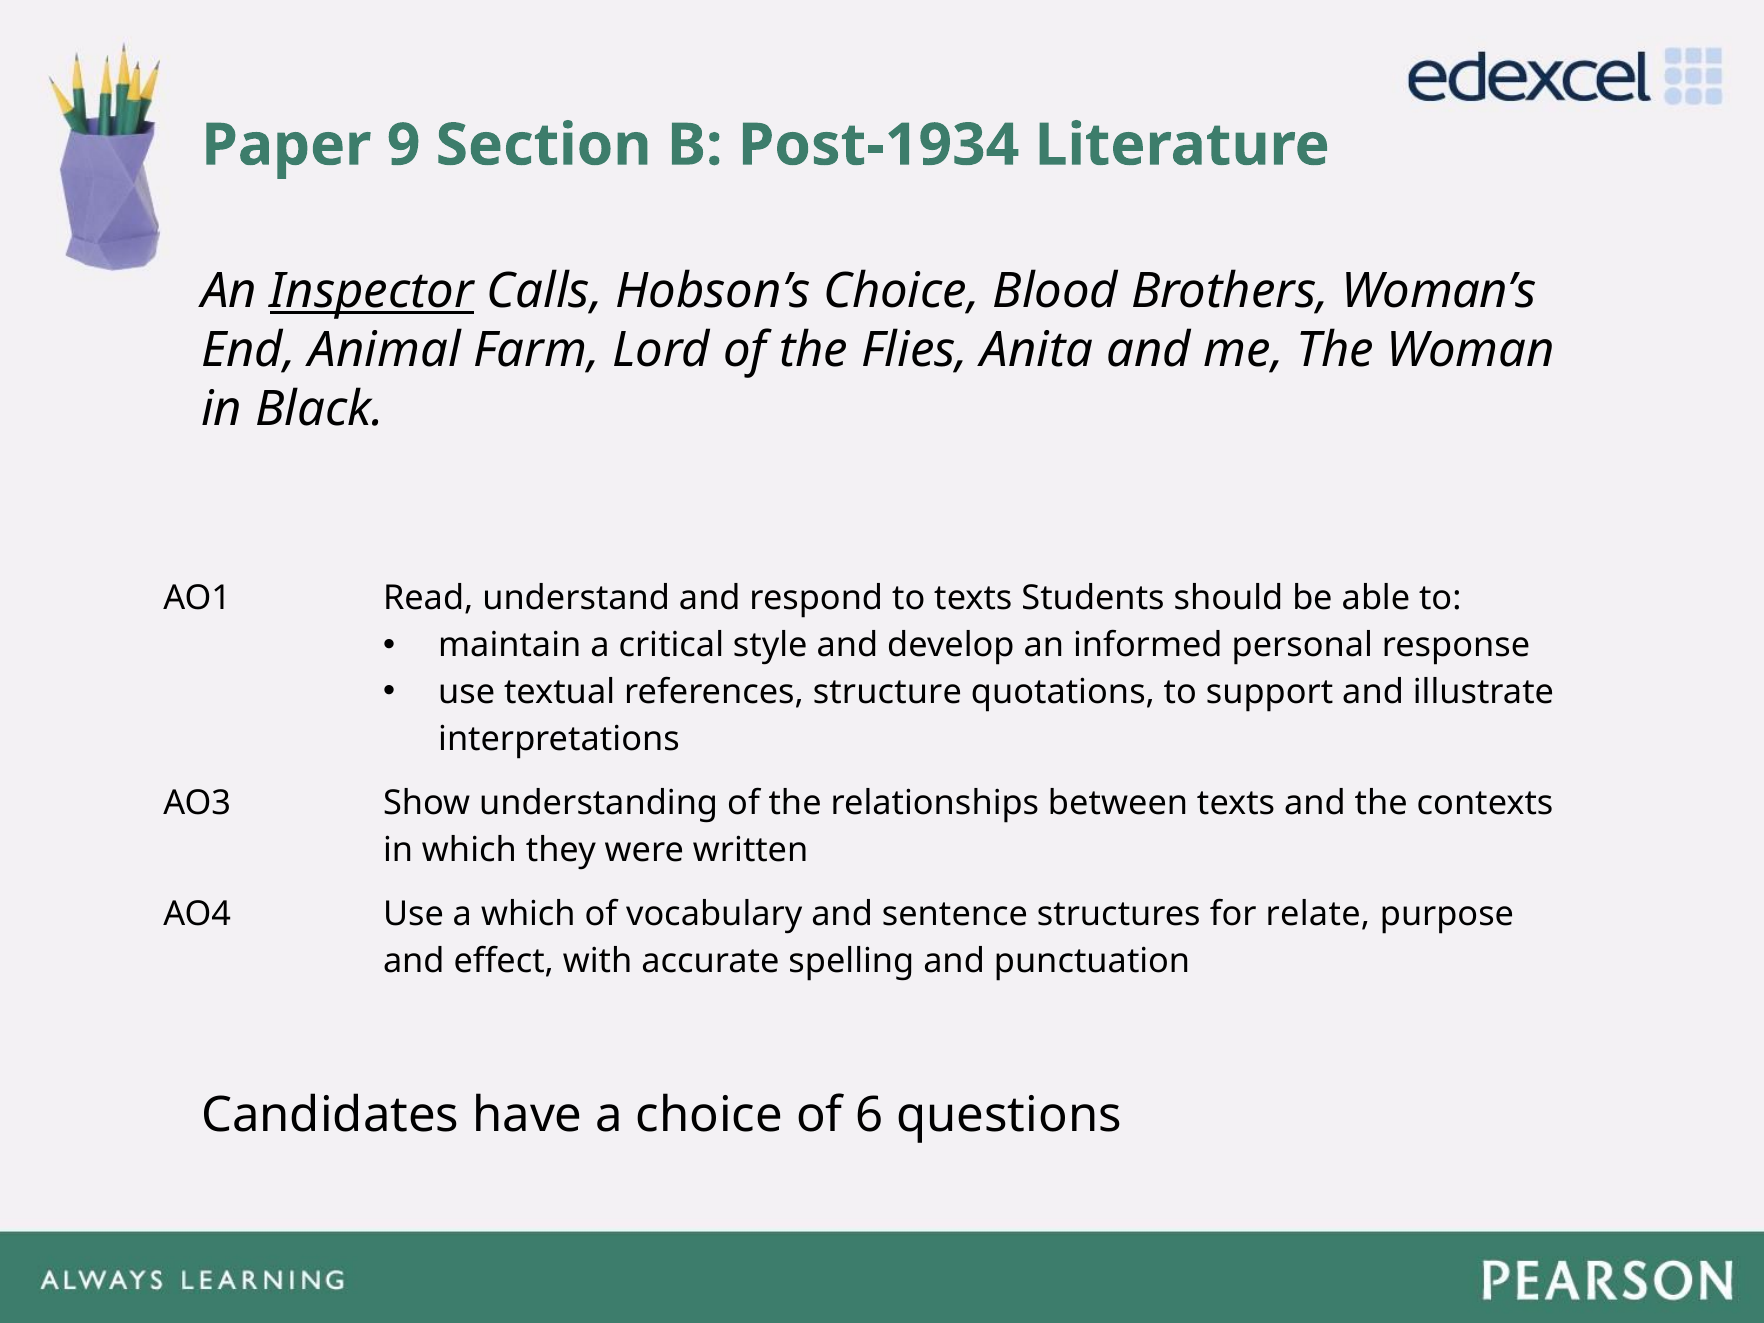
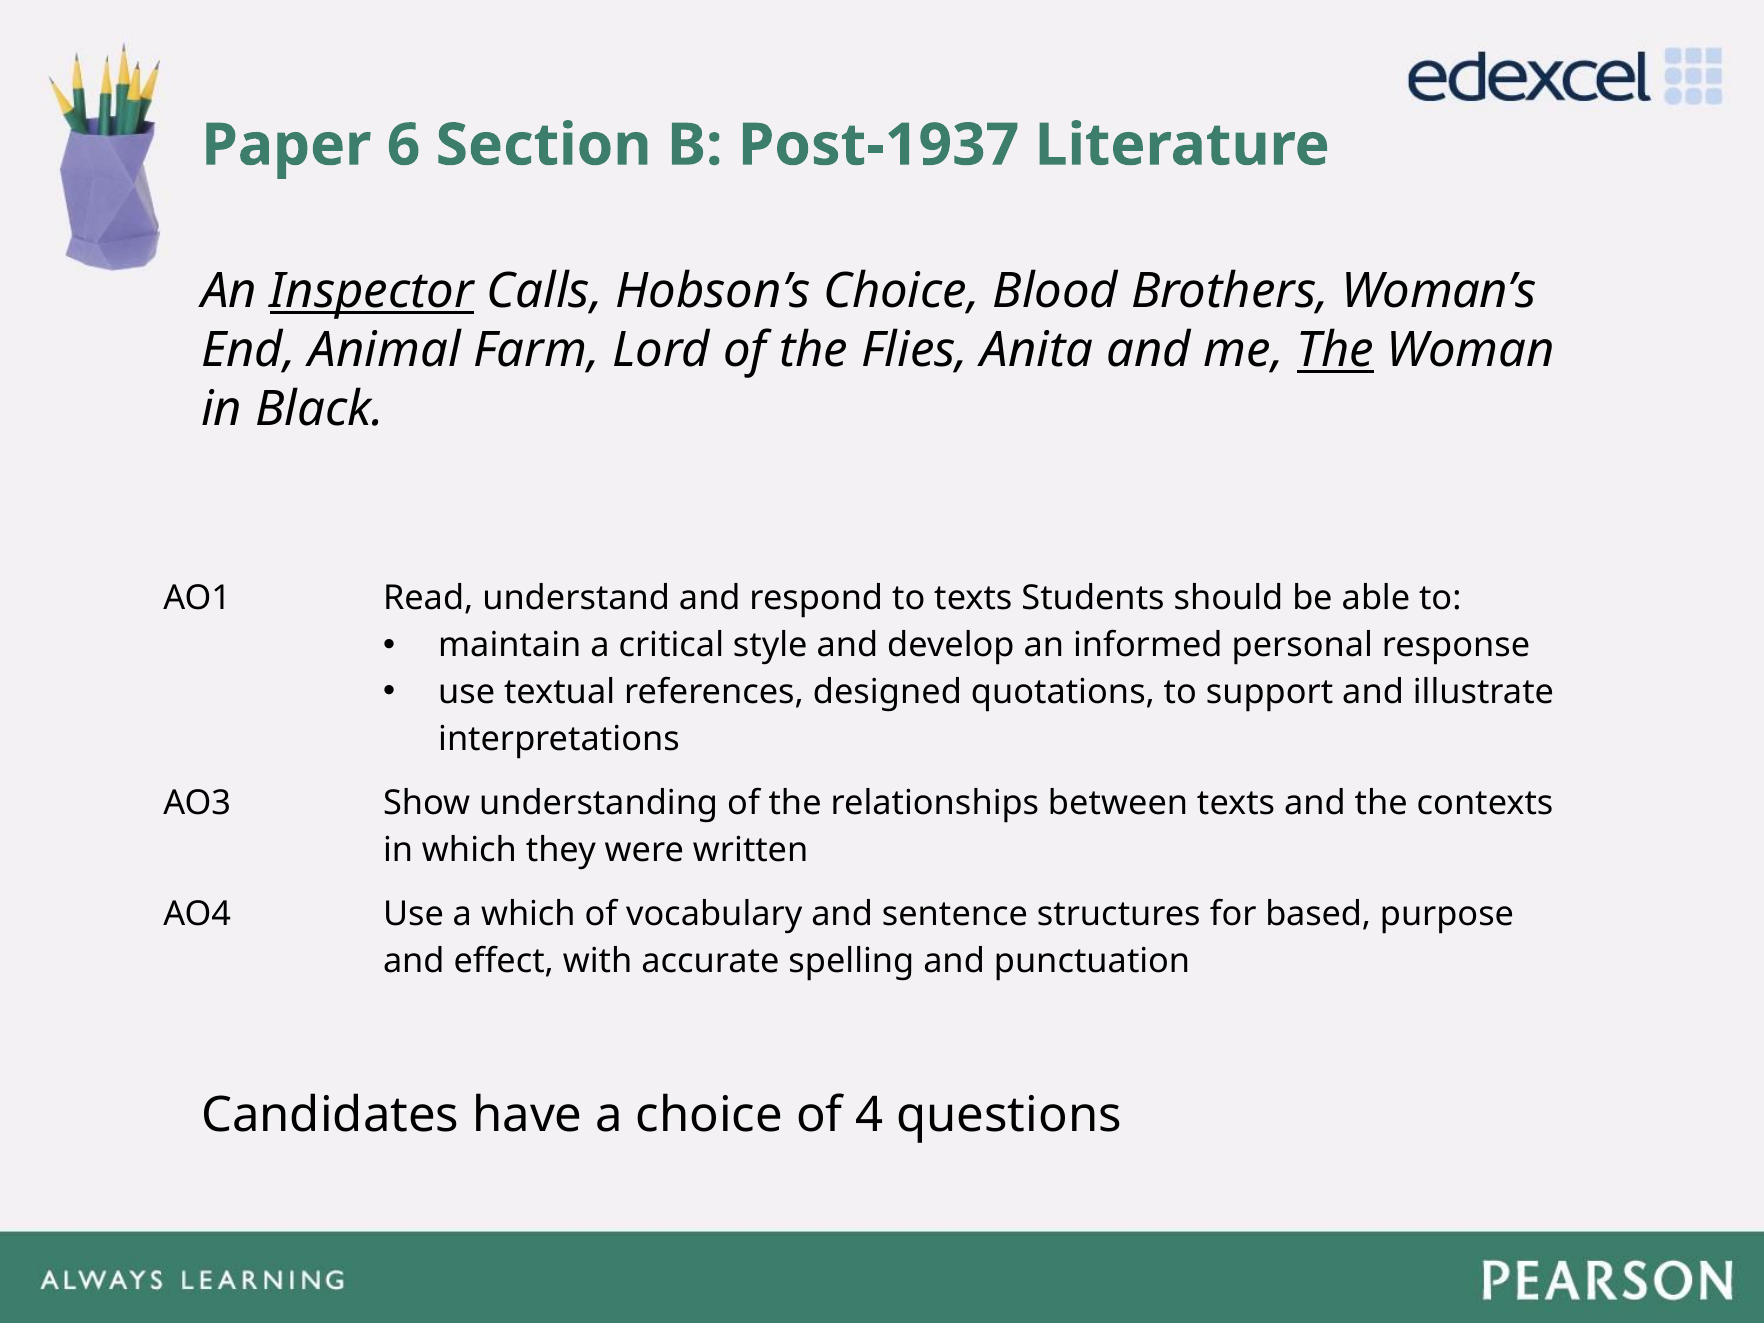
9: 9 -> 6 (404, 145)
Post-1934: Post-1934 -> Post-1937 (879, 145)
The underline: none -> present (1335, 350)
structure: structure -> designed (887, 692)
relate: relate -> based (1318, 914)
6: 6 -> 4 (869, 1115)
